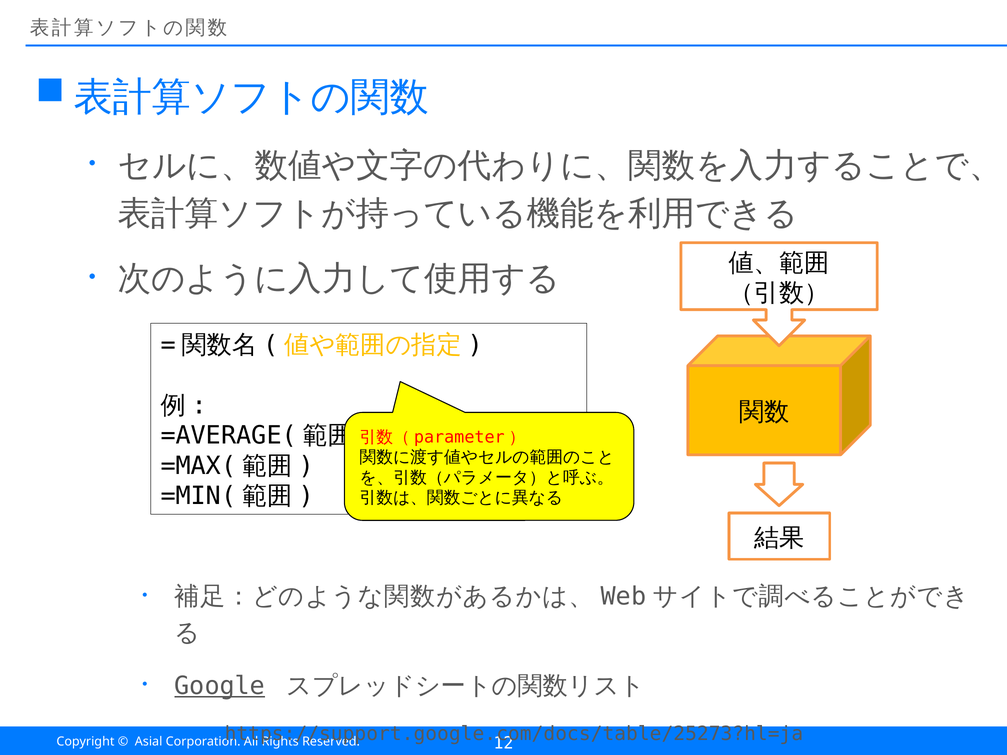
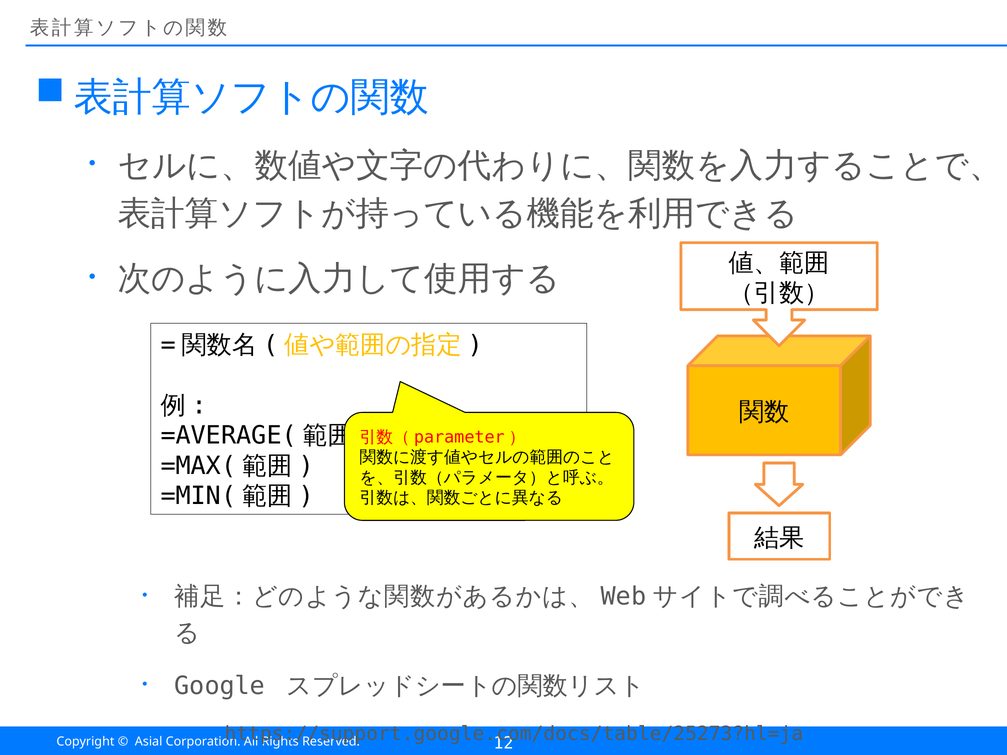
Google underline: present -> none (220, 686)
